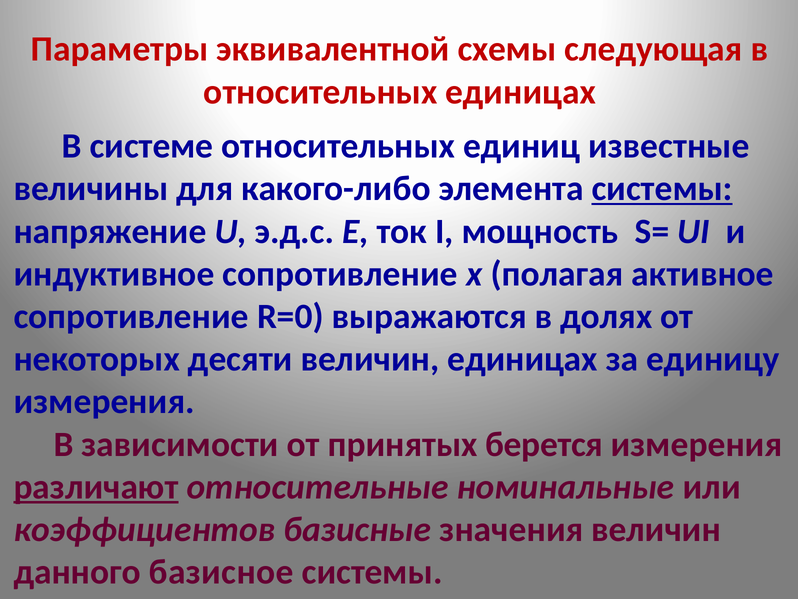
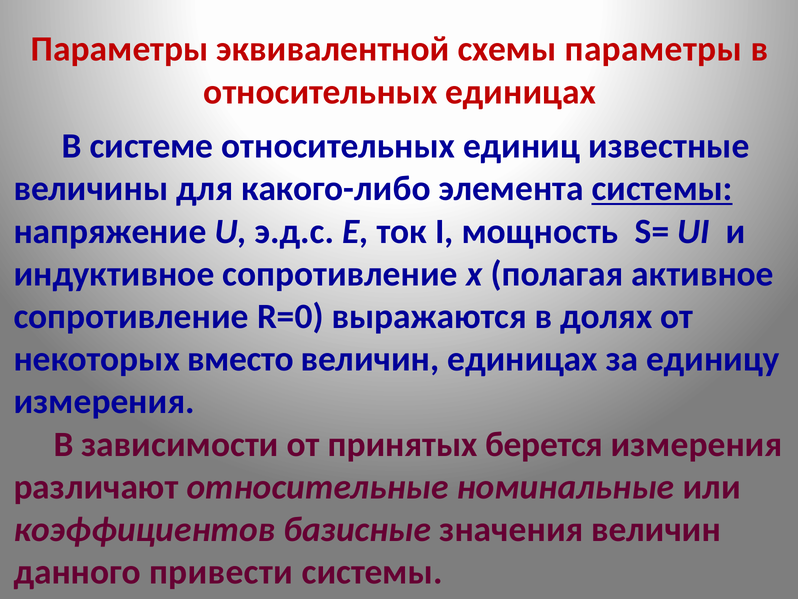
схемы следующая: следующая -> параметры (653, 49)
десяти: десяти -> вместо (240, 359)
различают underline: present -> none (96, 487)
базисное: базисное -> привести (221, 572)
